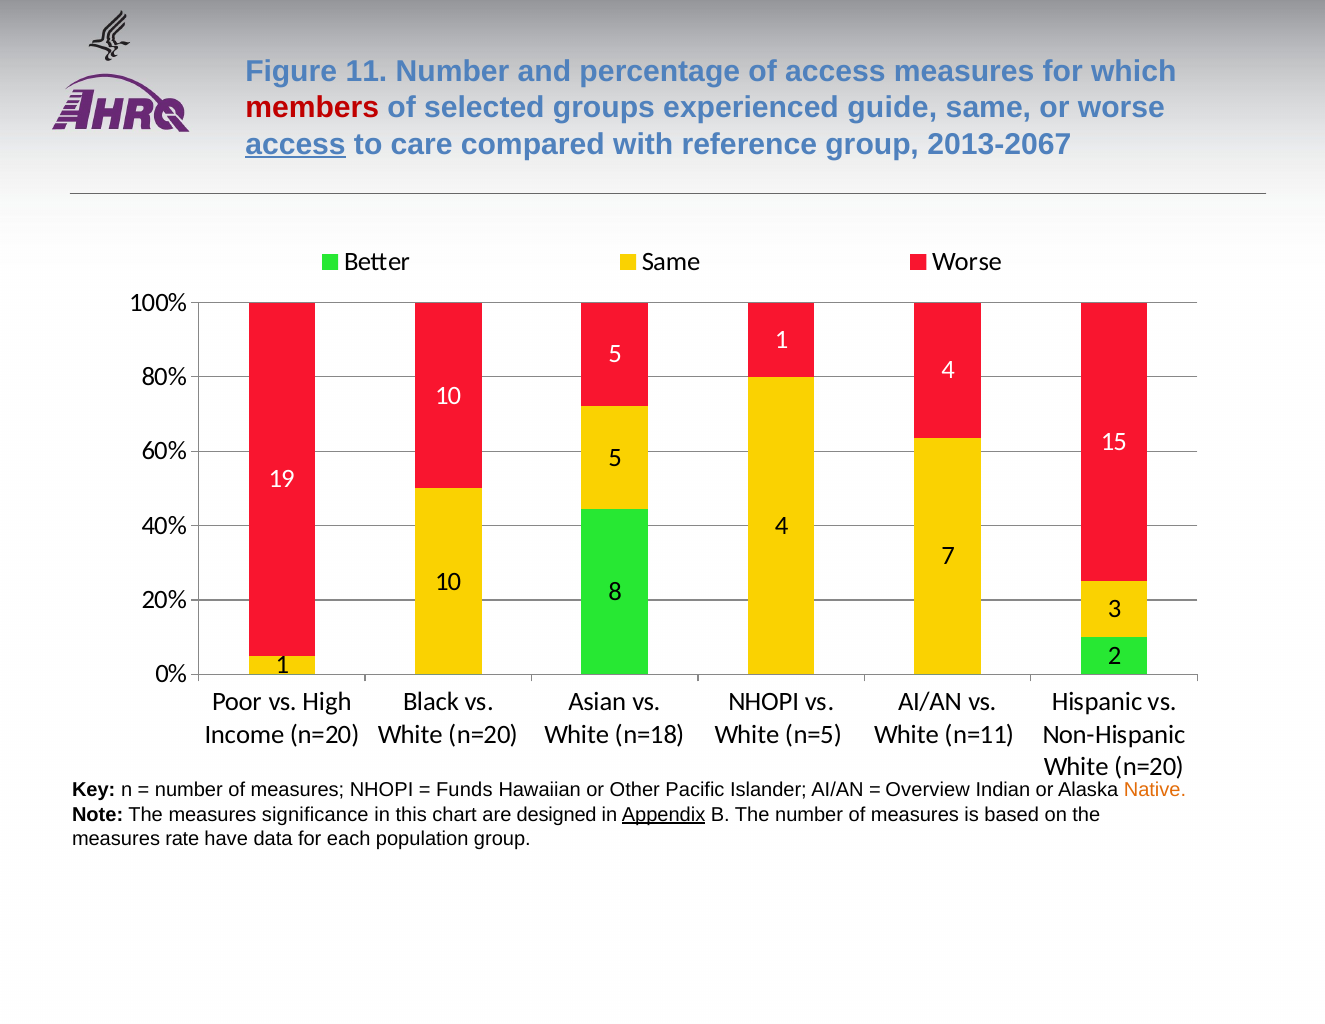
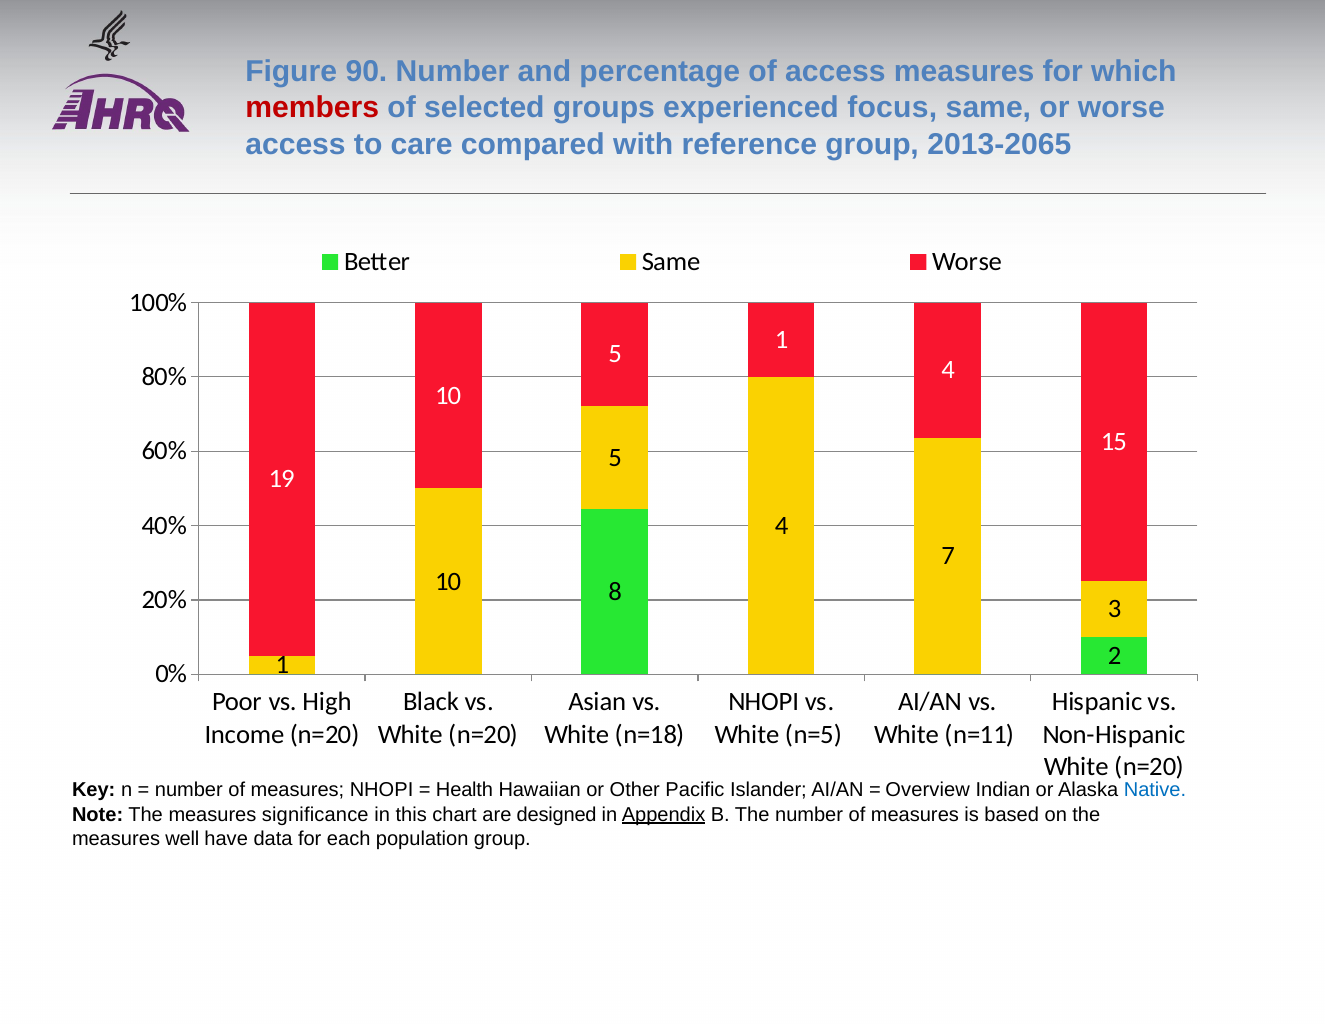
11: 11 -> 90 (366, 72)
guide: guide -> focus (892, 108)
access underline: present -> none (296, 144)
2013-2067: 2013-2067 -> 2013-2065 (999, 144)
Funds: Funds -> Health (465, 790)
Native colour: orange -> blue (1155, 790)
rate: rate -> well (182, 838)
